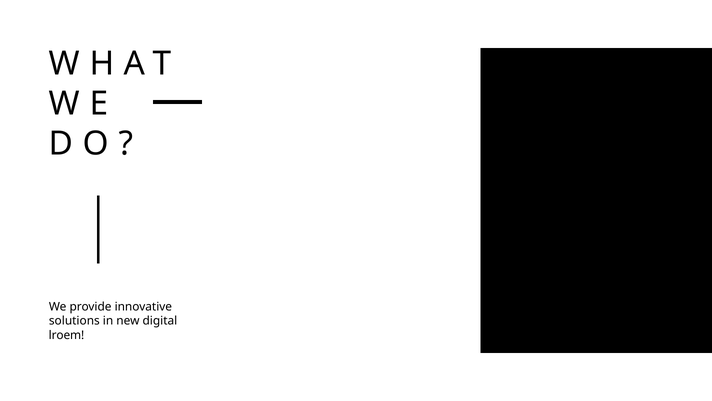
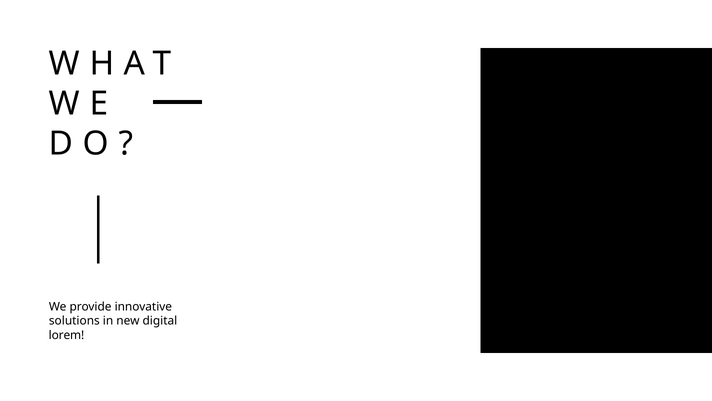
lroem: lroem -> lorem (66, 335)
